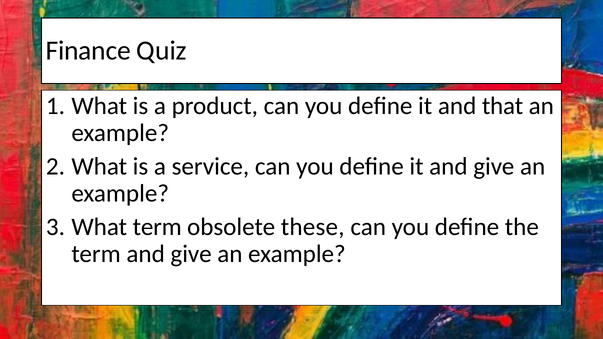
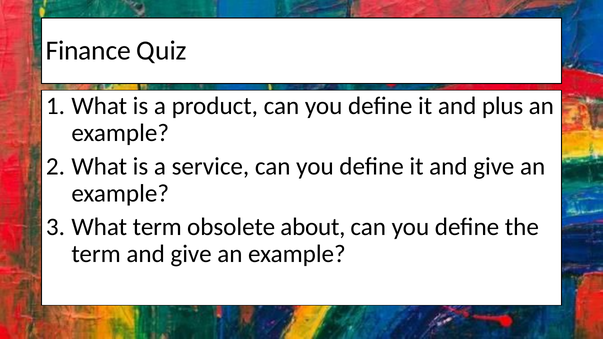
that: that -> plus (503, 106)
these: these -> about (313, 227)
